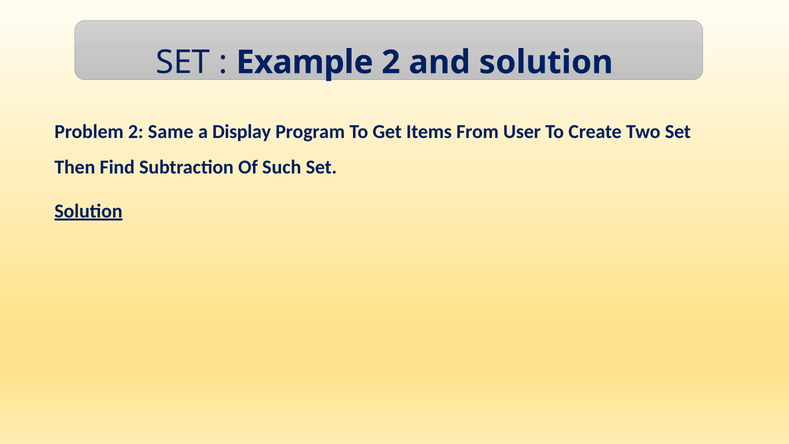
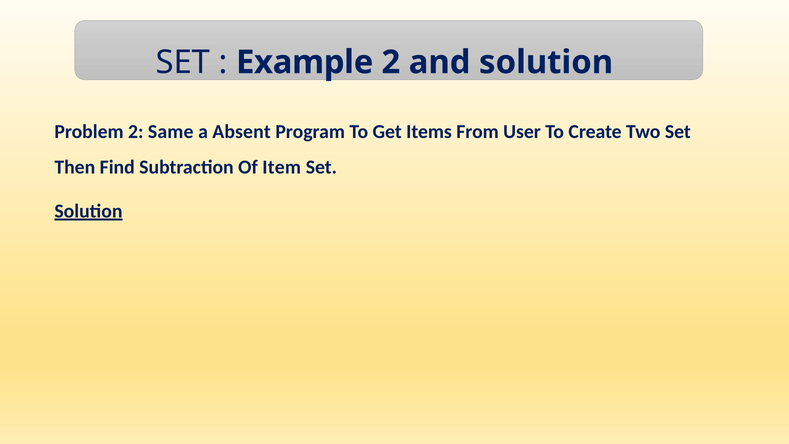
Display: Display -> Absent (242, 132)
Such: Such -> Item (282, 167)
